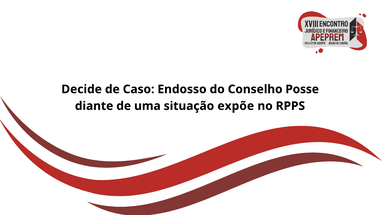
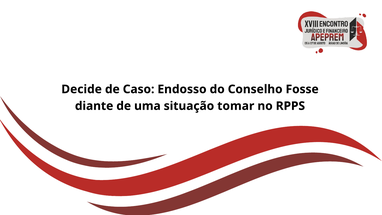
Posse: Posse -> Fosse (302, 89)
expõe: expõe -> tomar (236, 106)
